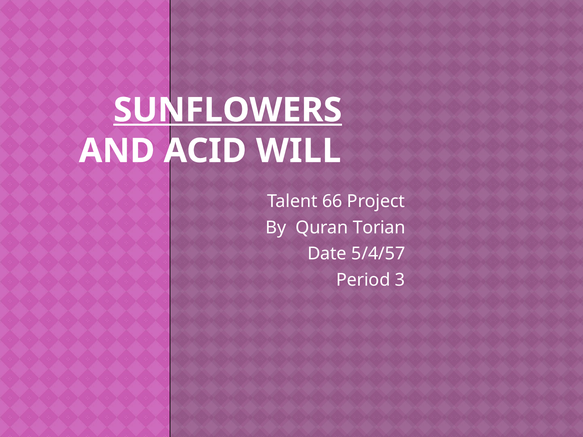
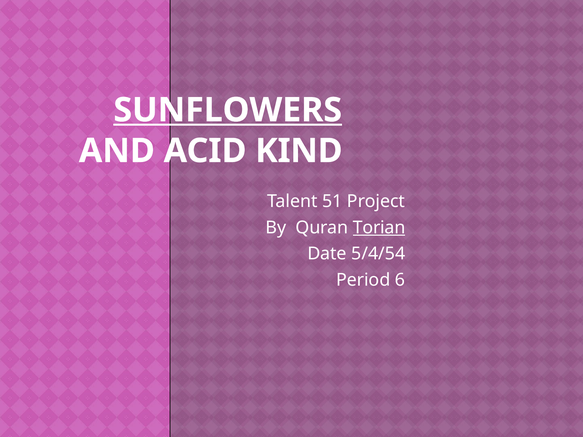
WILL: WILL -> KIND (299, 151)
66: 66 -> 51 (332, 201)
Torian underline: none -> present (379, 228)
5/4/57: 5/4/57 -> 5/4/54 (378, 254)
3: 3 -> 6 (400, 280)
